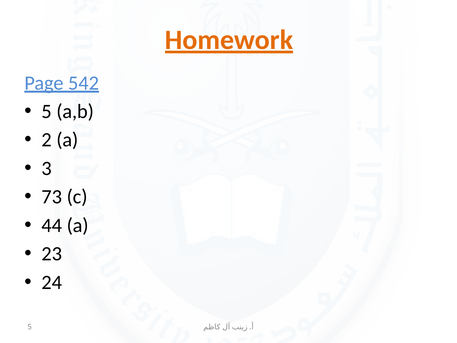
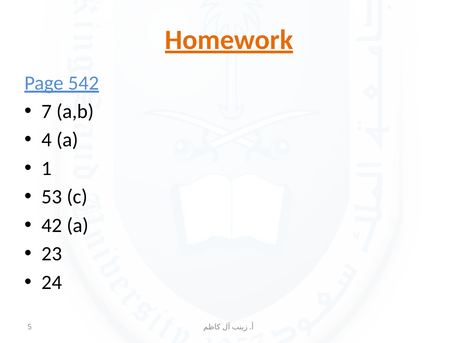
5: 5 -> 7 (47, 111)
2: 2 -> 4 (47, 140)
3: 3 -> 1 (47, 168)
73: 73 -> 53 (52, 197)
44: 44 -> 42 (52, 225)
